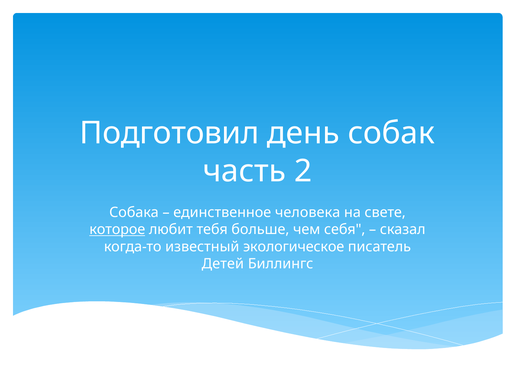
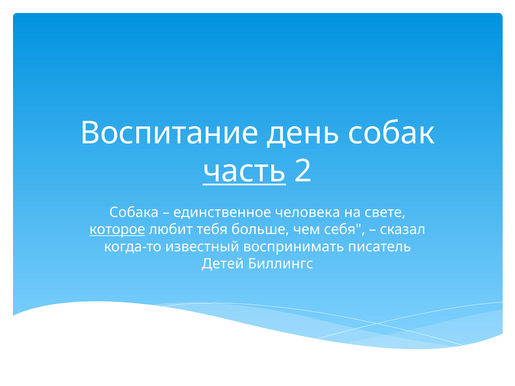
Подготовил: Подготовил -> Воспитание (169, 133)
часть underline: none -> present (244, 171)
экологическое: экологическое -> воспринимать (294, 247)
